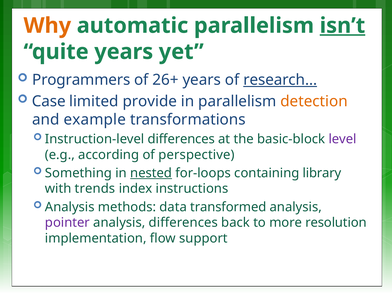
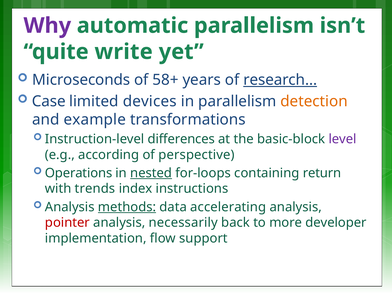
Why colour: orange -> purple (47, 26)
isn’t underline: present -> none (342, 26)
quite years: years -> write (124, 52)
Programmers: Programmers -> Microseconds (81, 80)
26+: 26+ -> 58+ (166, 80)
provide: provide -> devices (150, 101)
Something: Something -> Operations (79, 173)
library: library -> return (322, 173)
methods underline: none -> present (127, 207)
transformed: transformed -> accelerating (228, 207)
pointer colour: purple -> red (67, 223)
analysis differences: differences -> necessarily (183, 223)
resolution: resolution -> developer (336, 223)
